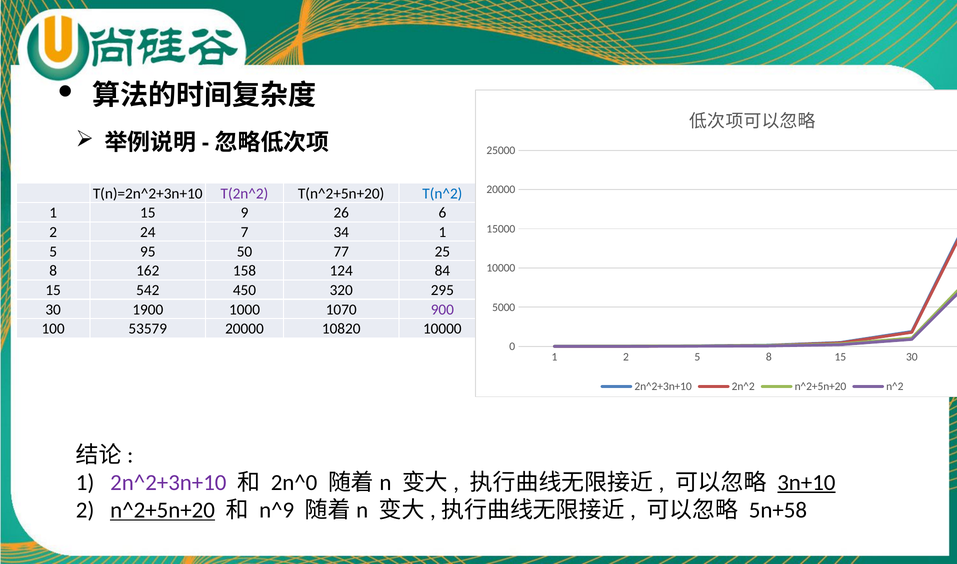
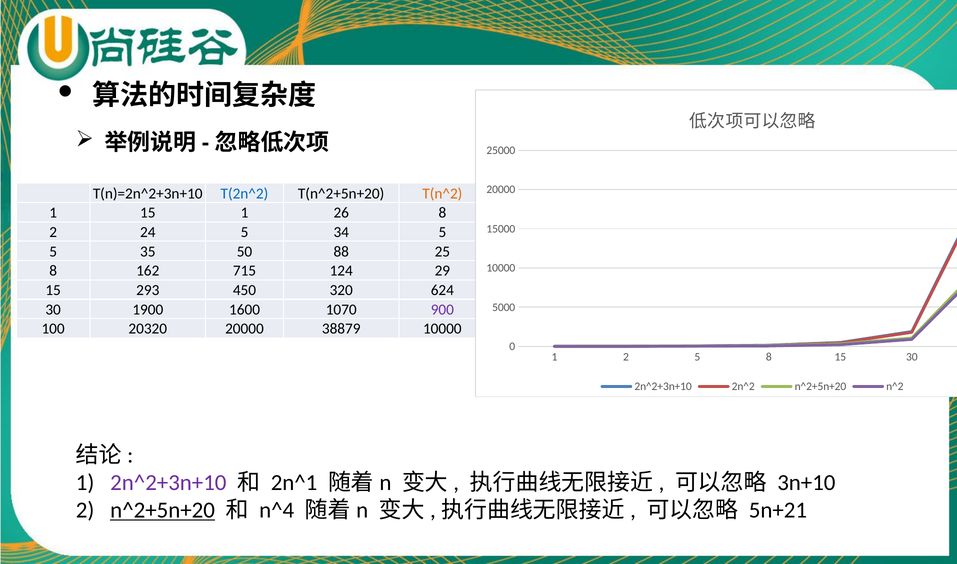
T(2n^2 colour: purple -> blue (244, 193)
T(n^2 colour: blue -> orange (442, 193)
15 9: 9 -> 1 (245, 213)
26 6: 6 -> 8 (442, 213)
24 7: 7 -> 5 (245, 232)
34 1: 1 -> 5 (442, 232)
95: 95 -> 35 (148, 251)
77: 77 -> 88 (341, 251)
158: 158 -> 715 (244, 271)
84: 84 -> 29 (442, 271)
542: 542 -> 293 (148, 290)
295: 295 -> 624 (442, 290)
1000: 1000 -> 1600 (245, 309)
53579: 53579 -> 20320 (148, 329)
10820: 10820 -> 38879 (341, 329)
2n^0: 2n^0 -> 2n^1 (294, 482)
3n+10 underline: present -> none (806, 482)
n^9: n^9 -> n^4 (277, 510)
5n+58: 5n+58 -> 5n+21 (778, 510)
